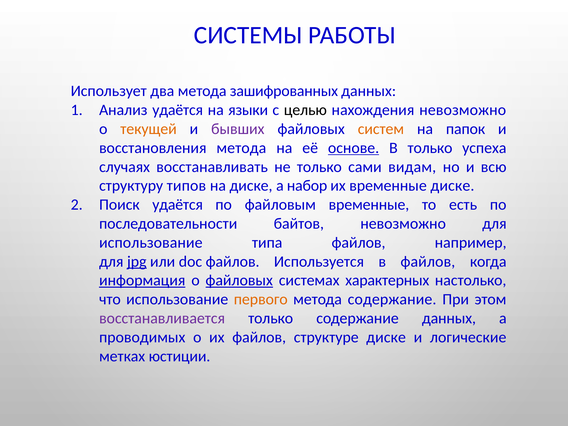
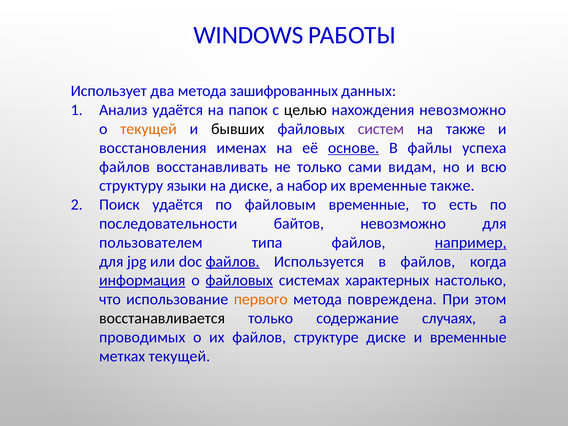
СИСТЕМЫ: СИСТЕМЫ -> WINDOWS (248, 35)
языки: языки -> папок (248, 110)
бывших colour: purple -> black (238, 129)
систем colour: orange -> purple (381, 129)
на папок: папок -> также (466, 129)
восстановления метода: метода -> именах (241, 148)
В только: только -> файлы (430, 148)
случаях: случаях -> файлов (124, 167)
типов: типов -> языки (187, 186)
временные диске: диске -> также (452, 186)
использование: использование -> пользователем (151, 243)
например underline: none -> present (471, 243)
jpg underline: present -> none (137, 262)
файлов underline: none -> present (233, 262)
метода содержание: содержание -> повреждена (392, 299)
восстанавливается colour: purple -> black (162, 318)
содержание данных: данных -> случаях (449, 318)
и логические: логические -> временные (468, 337)
метках юстиции: юстиции -> текущей (179, 356)
